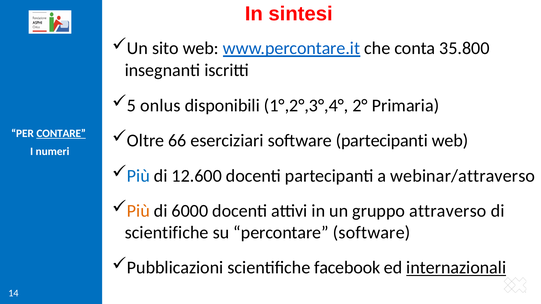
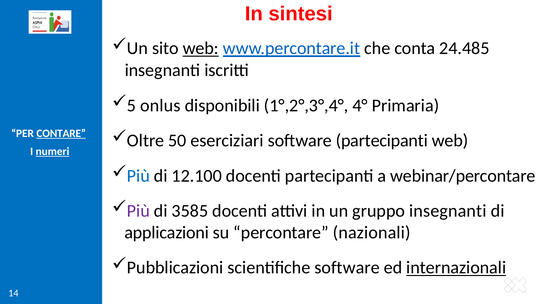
web underline: none -> present (201, 48)
35.800: 35.800 -> 24.485 (464, 48)
2°: 2° -> 4° (360, 106)
66: 66 -> 50 (177, 141)
numeri underline: none -> present (52, 152)
12.600: 12.600 -> 12.100 (197, 176)
webinar/attraverso: webinar/attraverso -> webinar/percontare (463, 176)
Più colour: orange -> purple (138, 211)
6000: 6000 -> 3585 (190, 211)
gruppo attraverso: attraverso -> insegnanti (448, 211)
scientifiche: scientifiche -> applicazioni (167, 233)
percontare software: software -> nazionali (372, 233)
scientifiche facebook: facebook -> software (347, 268)
